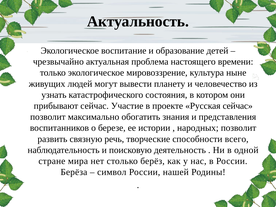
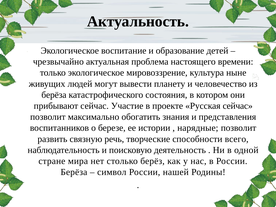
узнать: узнать -> берёза (54, 95)
народных: народных -> нарядные (198, 128)
